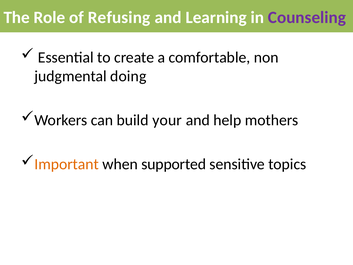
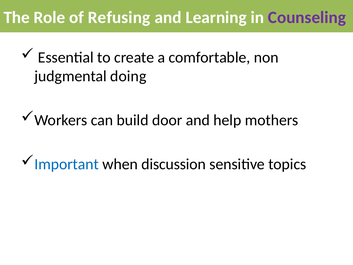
your: your -> door (167, 120)
Important colour: orange -> blue (67, 164)
supported: supported -> discussion (174, 164)
